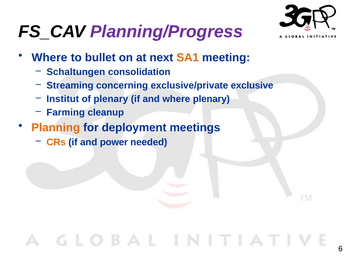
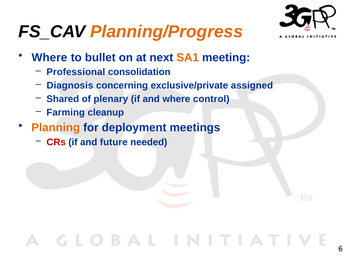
Planning/Progress colour: purple -> orange (167, 32)
Schaltungen: Schaltungen -> Professional (76, 72)
Streaming: Streaming -> Diagnosis (70, 85)
exclusive: exclusive -> assigned (252, 85)
Institut: Institut -> Shared (63, 99)
where plenary: plenary -> control (211, 99)
CRs colour: orange -> red (56, 142)
power: power -> future (114, 142)
